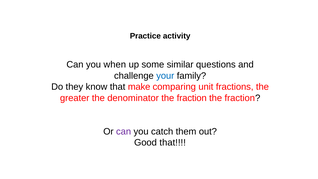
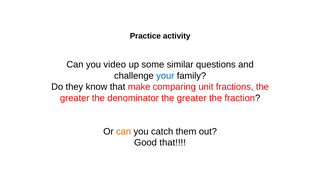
when: when -> video (115, 65)
denominator the fraction: fraction -> greater (192, 98)
can colour: purple -> orange (124, 131)
